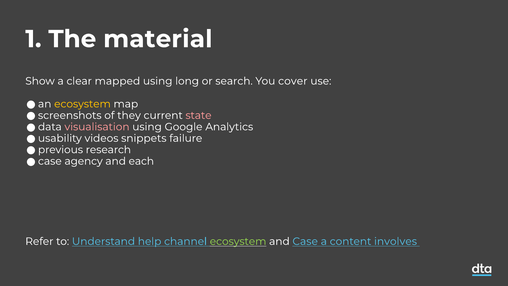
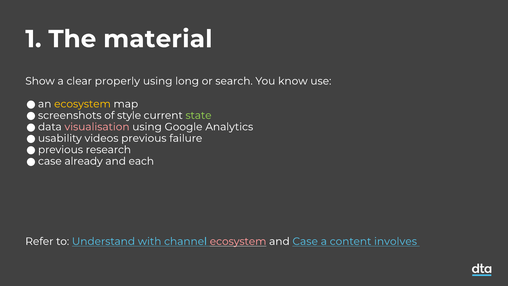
mapped: mapped -> properly (117, 81)
cover: cover -> know (293, 81)
they: they -> style (129, 115)
state colour: pink -> light green (199, 115)
videos snippets: snippets -> previous (144, 138)
agency: agency -> already (84, 161)
help: help -> with (150, 241)
ecosystem colour: light green -> pink (238, 241)
